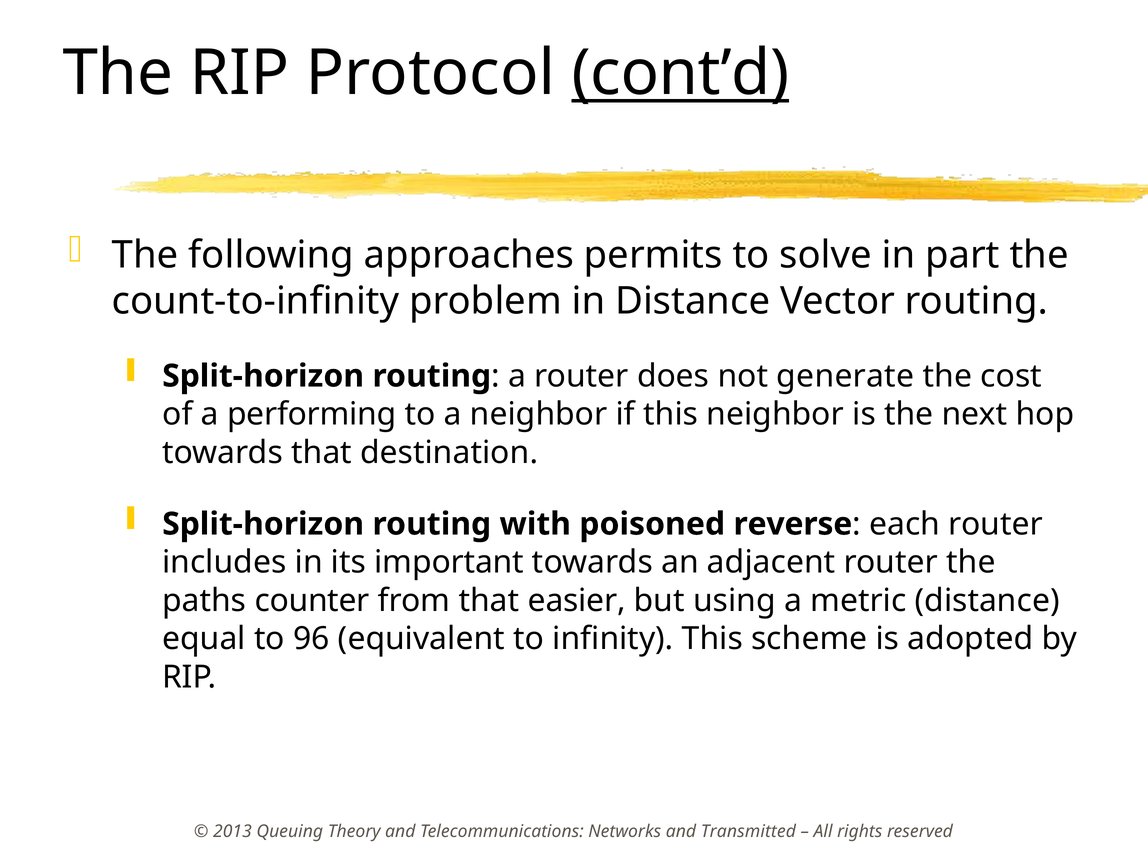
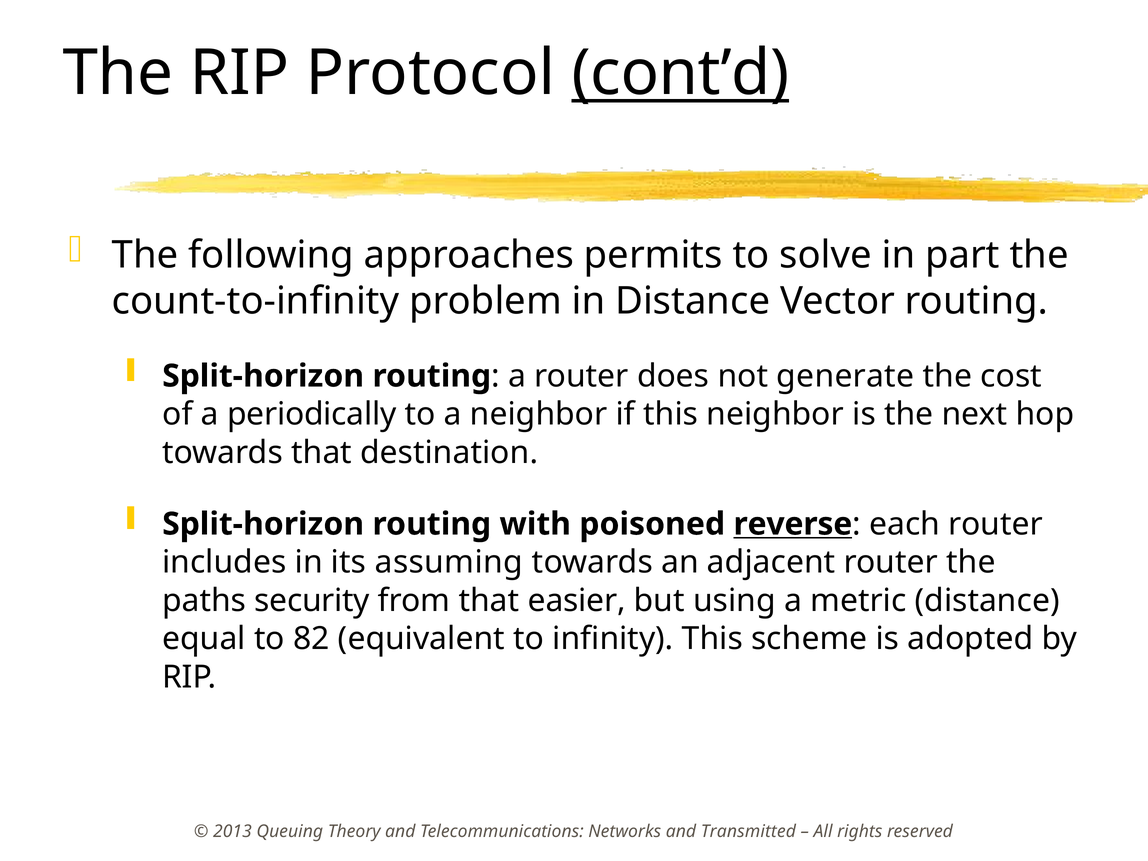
performing: performing -> periodically (312, 414)
reverse underline: none -> present (793, 524)
important: important -> assuming (449, 562)
counter: counter -> security (312, 601)
96: 96 -> 82 (311, 639)
